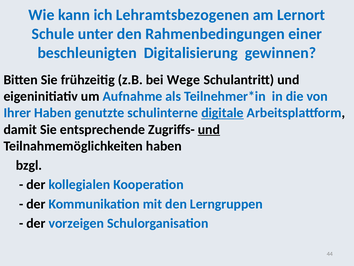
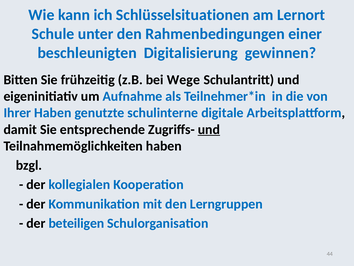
Lehramtsbezogenen: Lehramtsbezogenen -> Schlüsselsituationen (183, 15)
digitale underline: present -> none (222, 113)
vorzeigen: vorzeigen -> beteiligen (76, 223)
